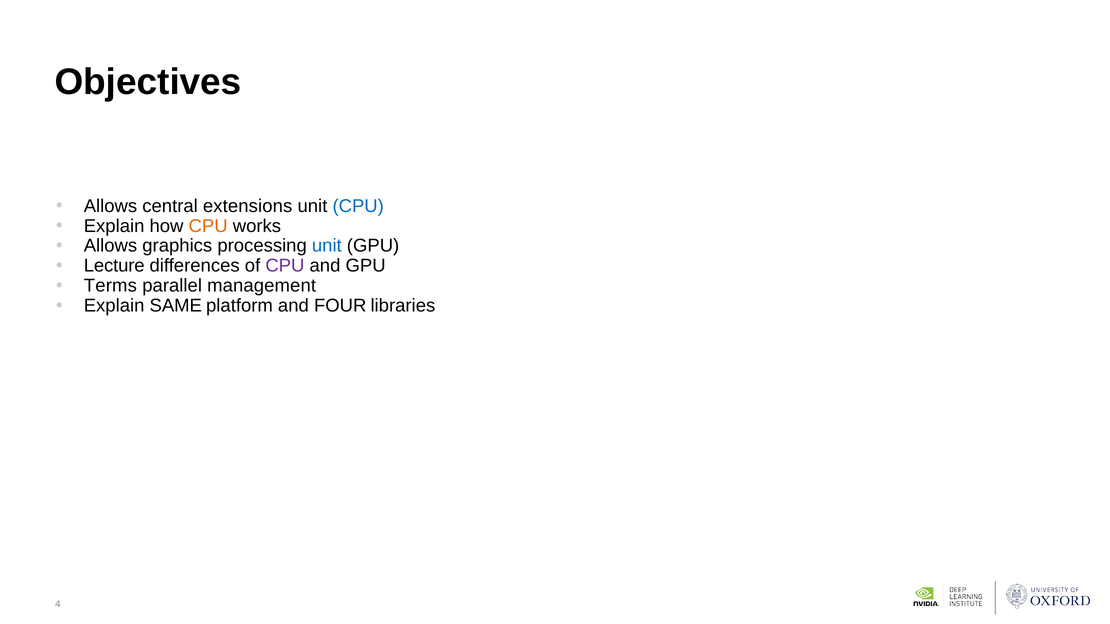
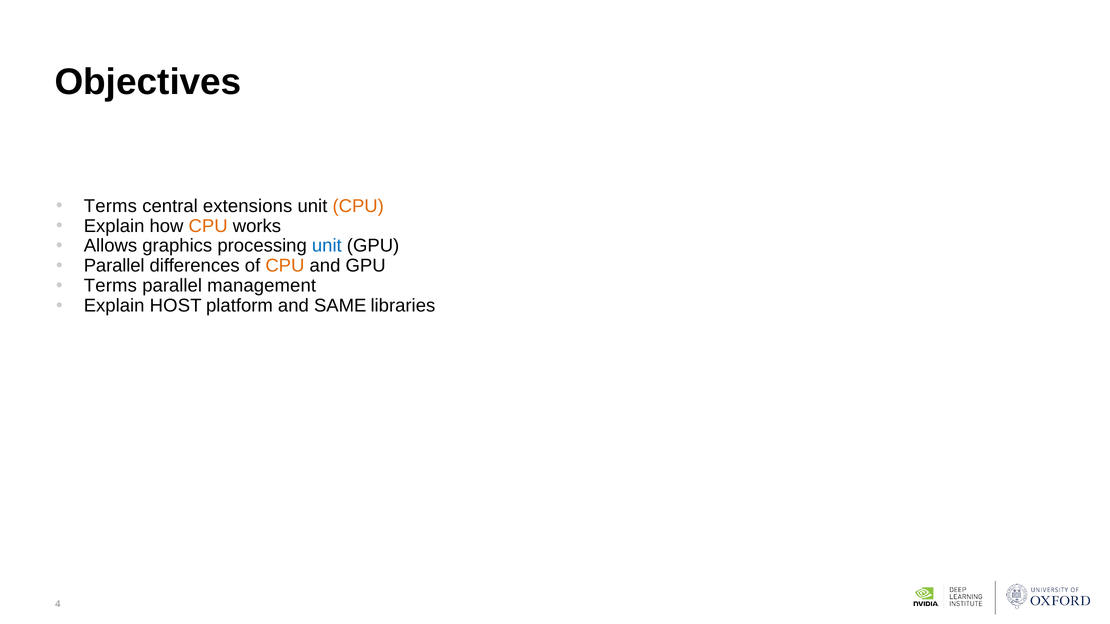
Allows: Allows -> Terms (110, 206)
CPU colour: blue -> orange (358, 206)
Lecture: Lecture -> Parallel (114, 266)
CPU colour: purple -> orange (285, 266)
SAME: SAME -> HOST (176, 306)
FOUR: FOUR -> SAME (340, 306)
